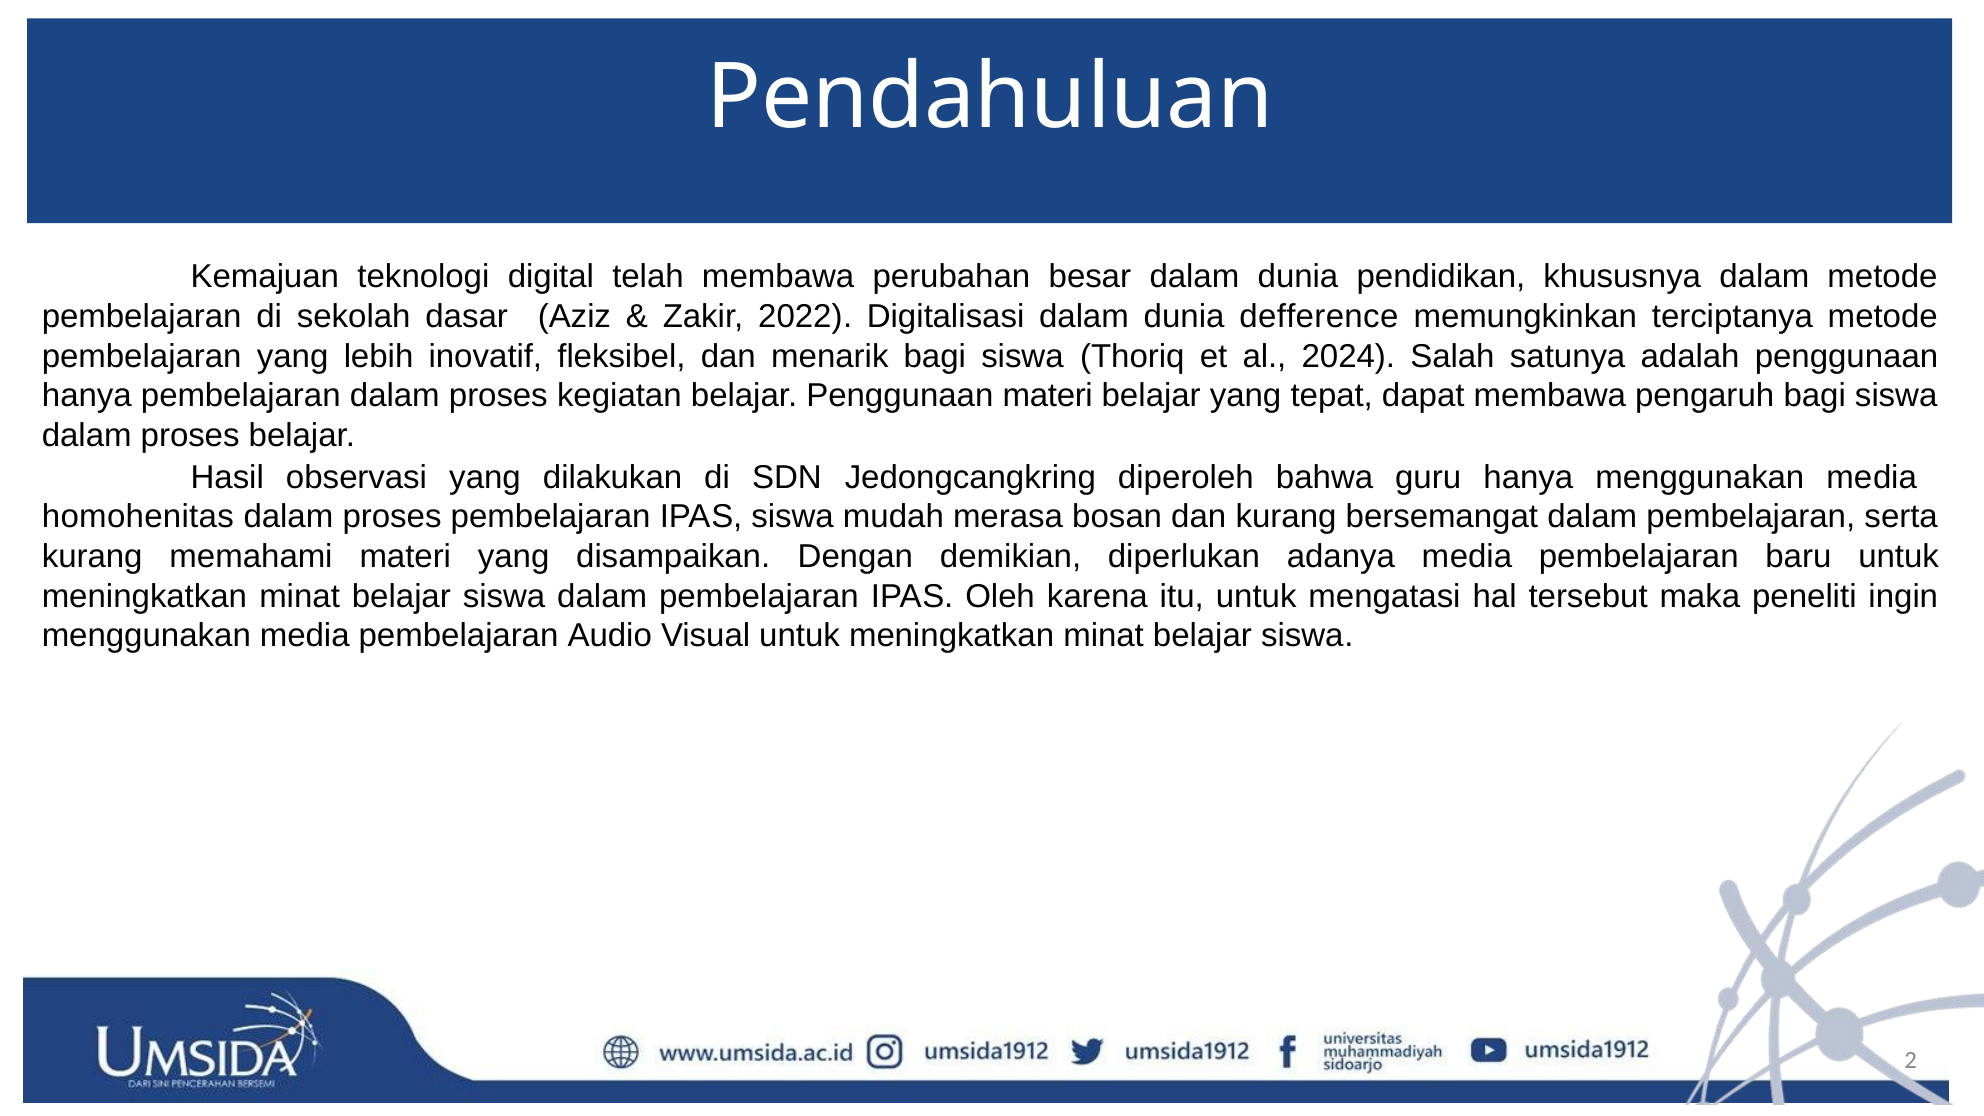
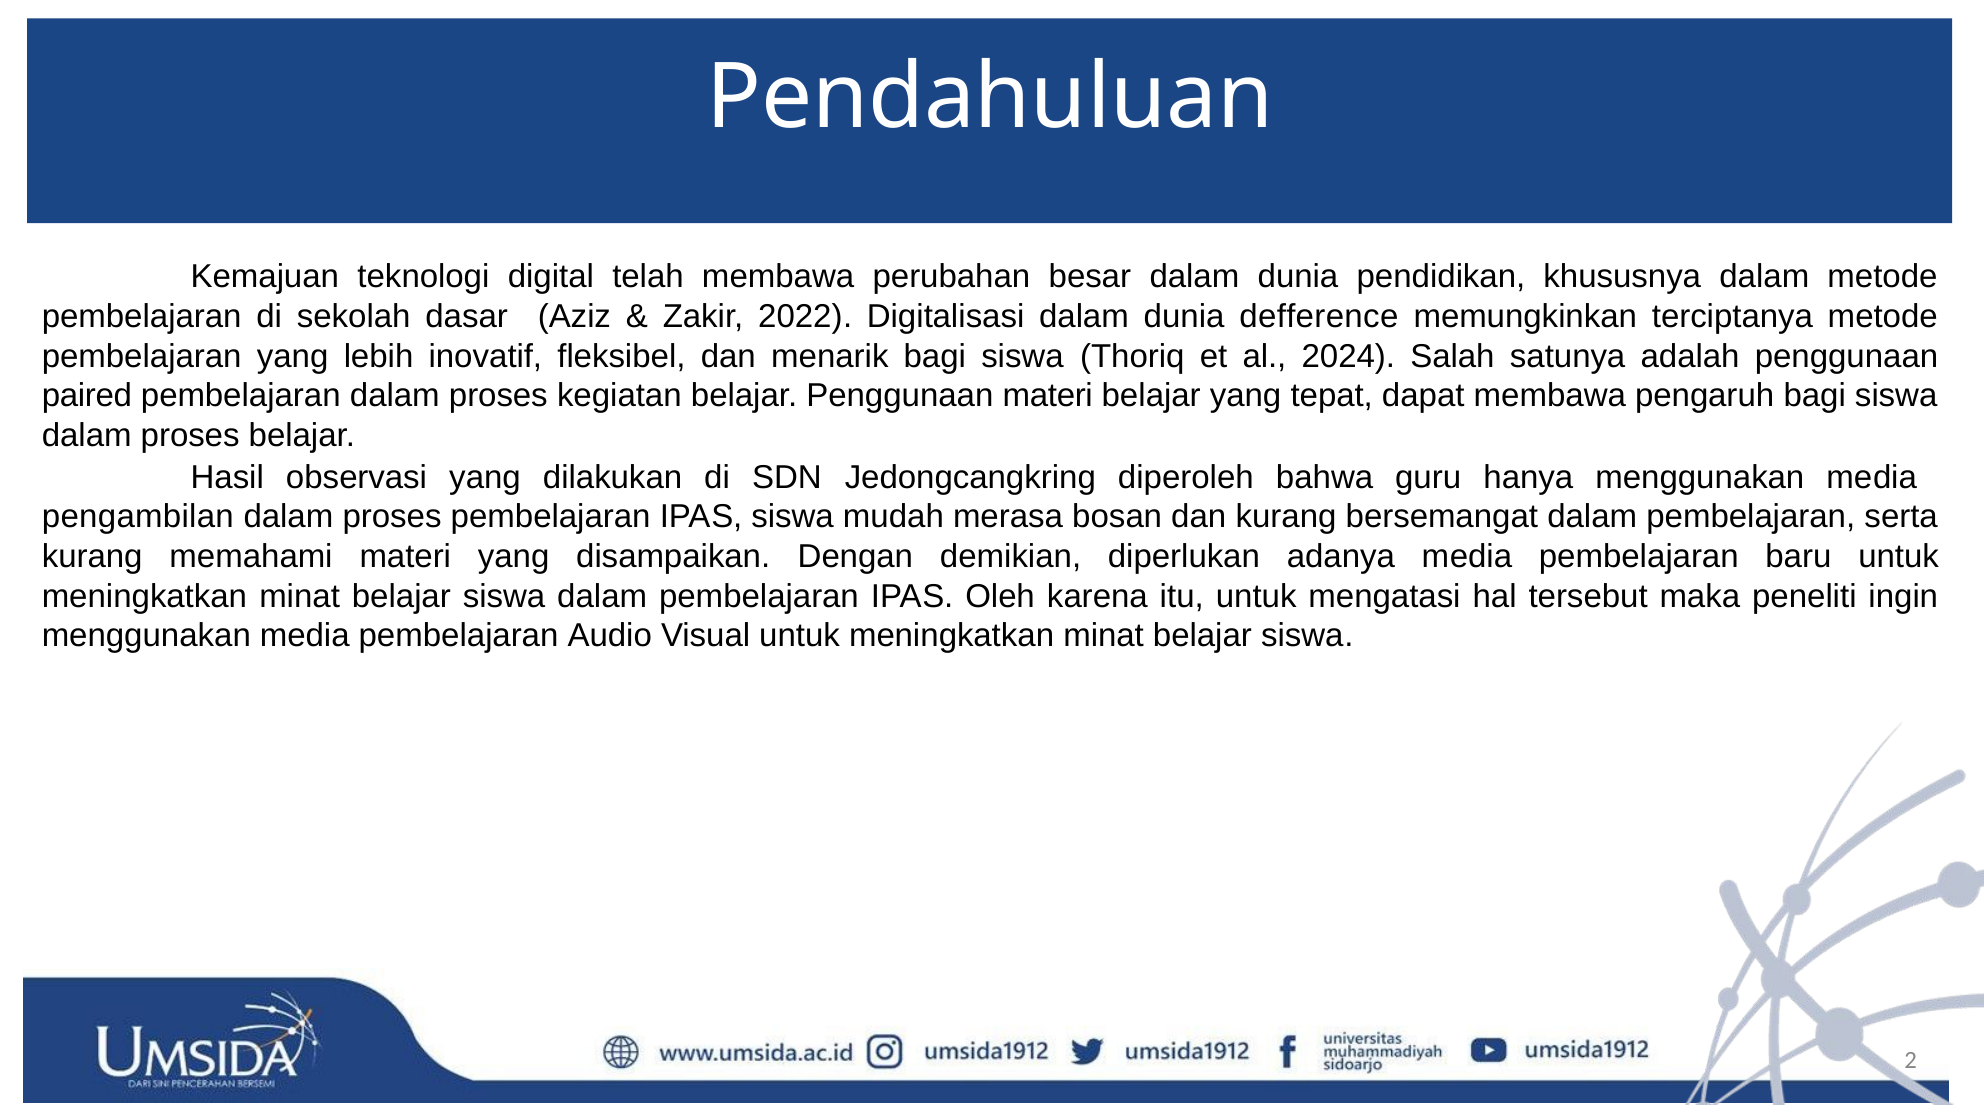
hanya: hanya -> paired (87, 396)
homohenitas: homohenitas -> pengambilan (138, 517)
